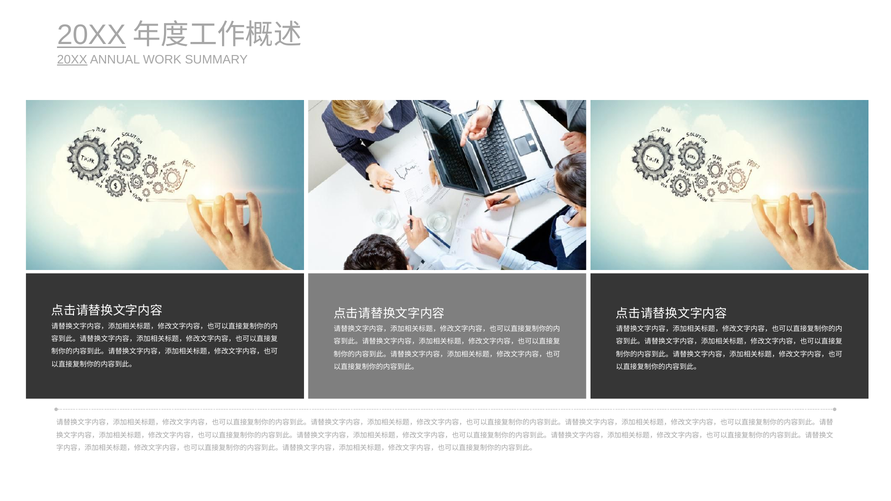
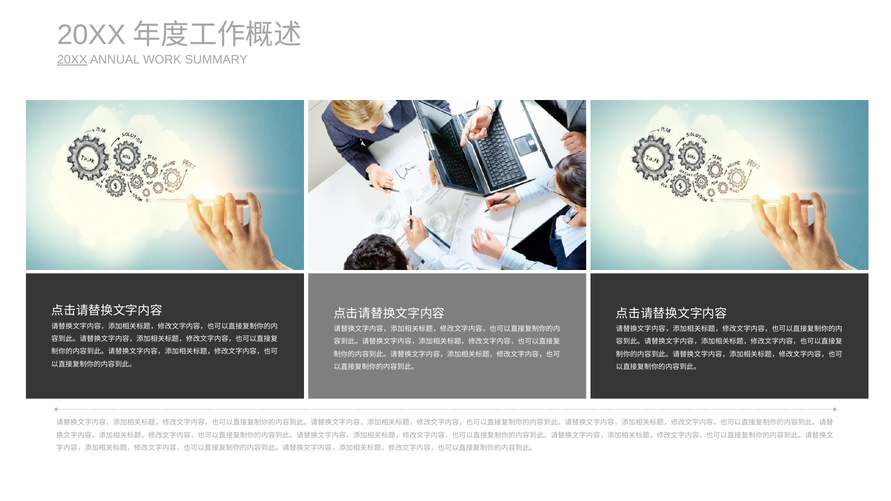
20XX underline: present -> none (92, 35)
